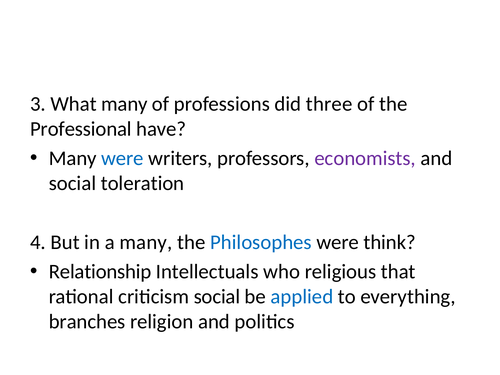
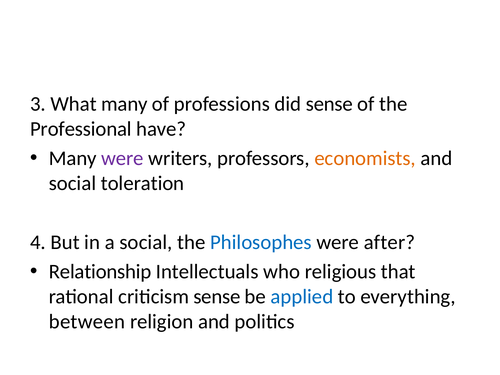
did three: three -> sense (329, 104)
were colour: blue -> purple (122, 158)
economists colour: purple -> orange (365, 158)
a many: many -> social (146, 242)
think: think -> after (389, 242)
criticism social: social -> sense (217, 297)
branches: branches -> between (87, 322)
